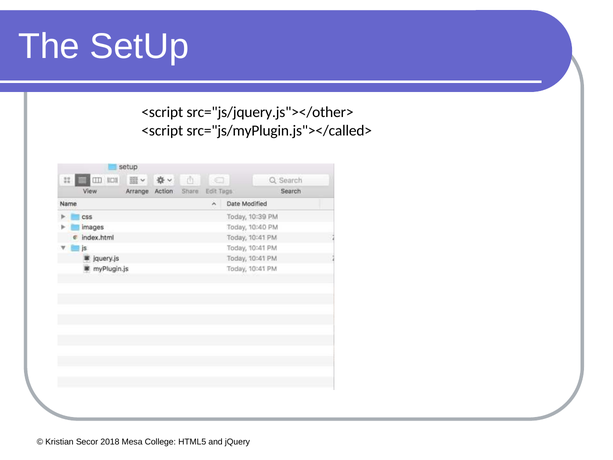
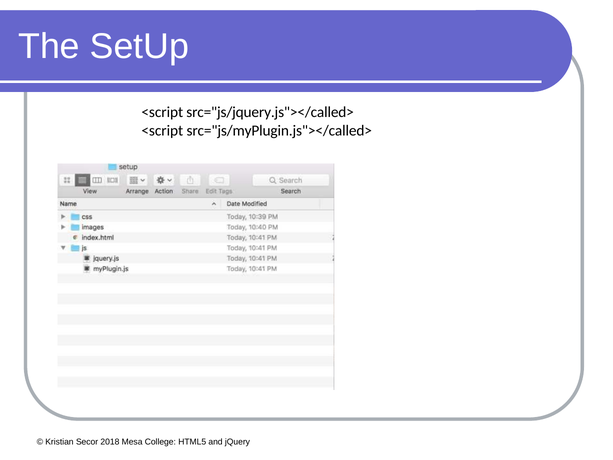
src="js/jquery.js"></other>: src="js/jquery.js"></other> -> src="js/jquery.js"></called> (270, 112)
